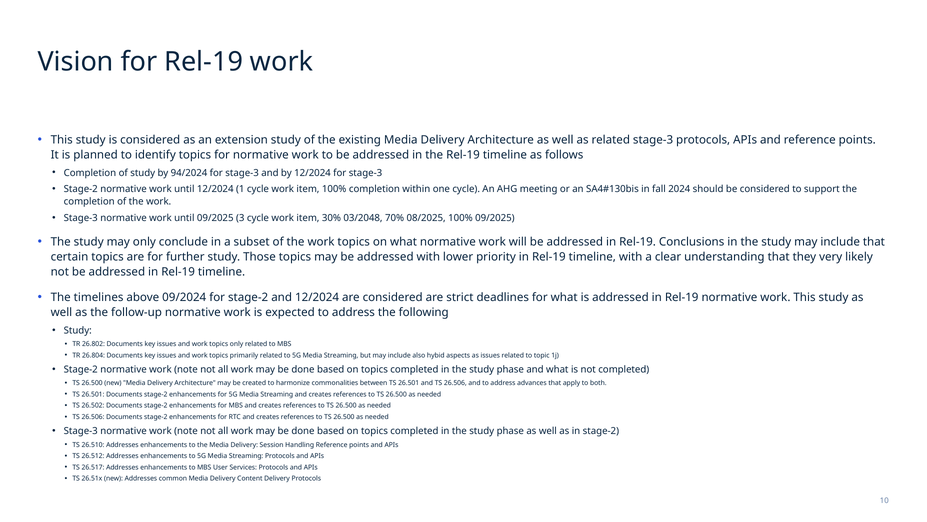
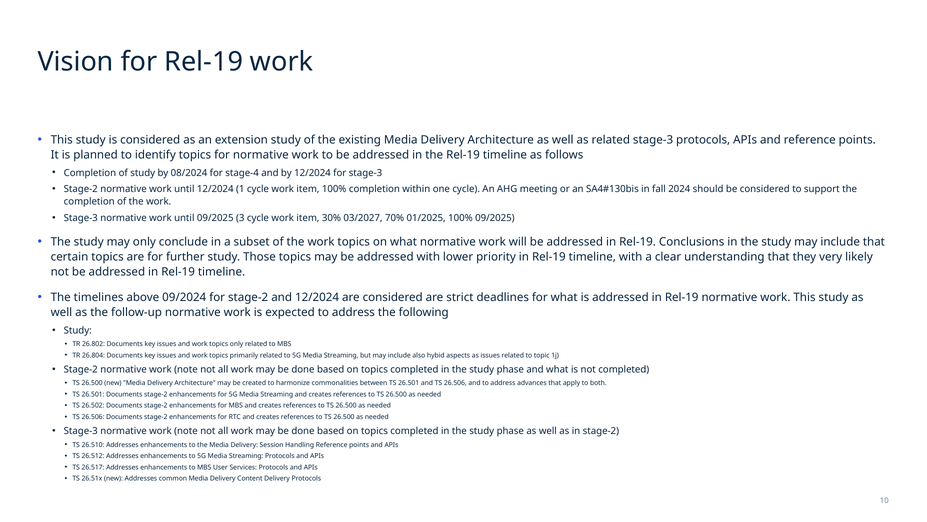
94/2024: 94/2024 -> 08/2024 (189, 173)
stage-3: stage-3 -> stage-4 (242, 173)
03/2048: 03/2048 -> 03/2027 (363, 218)
08/2025: 08/2025 -> 01/2025 (426, 218)
